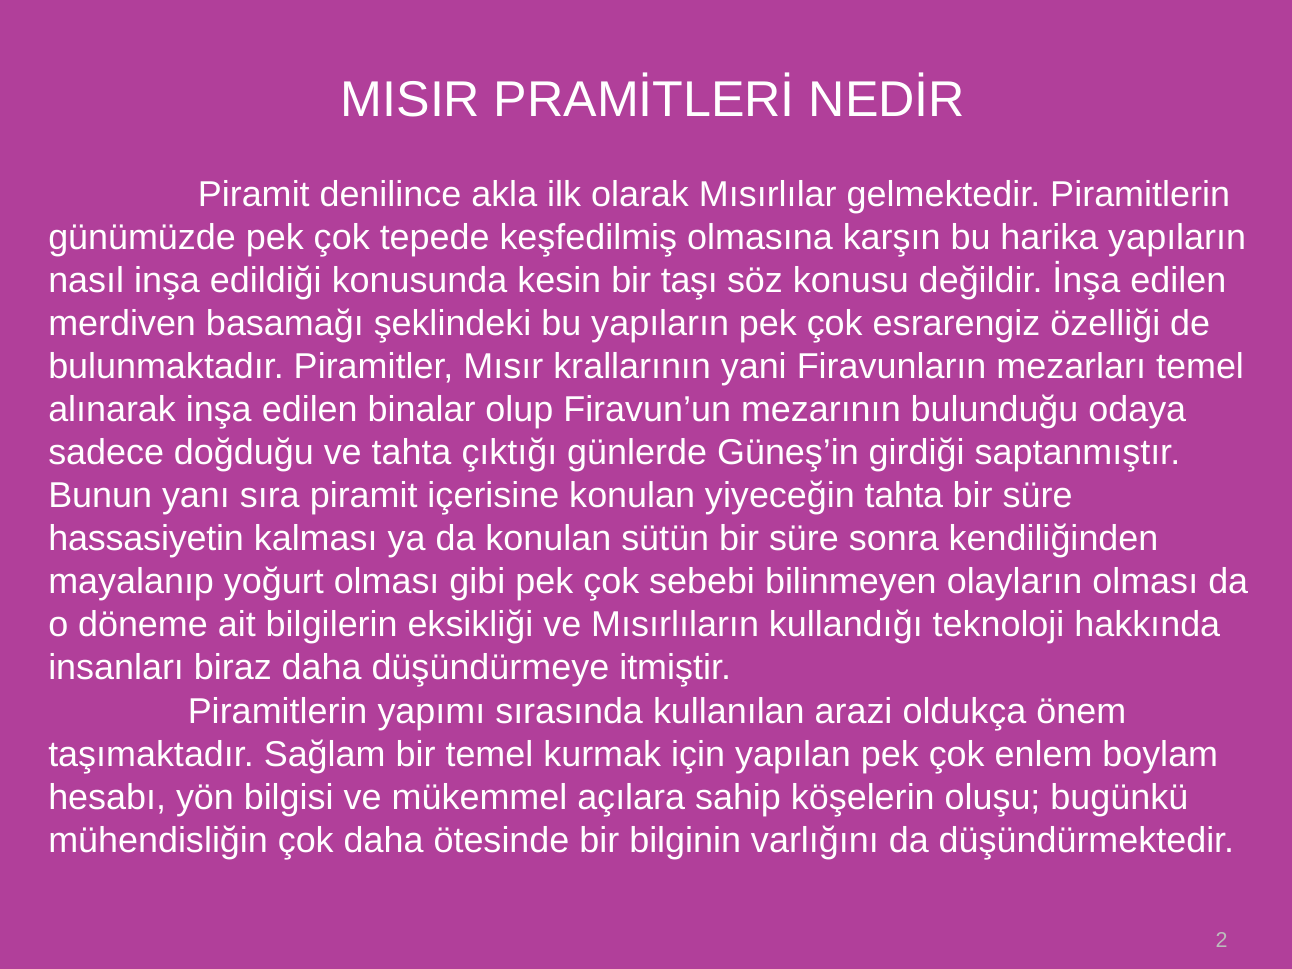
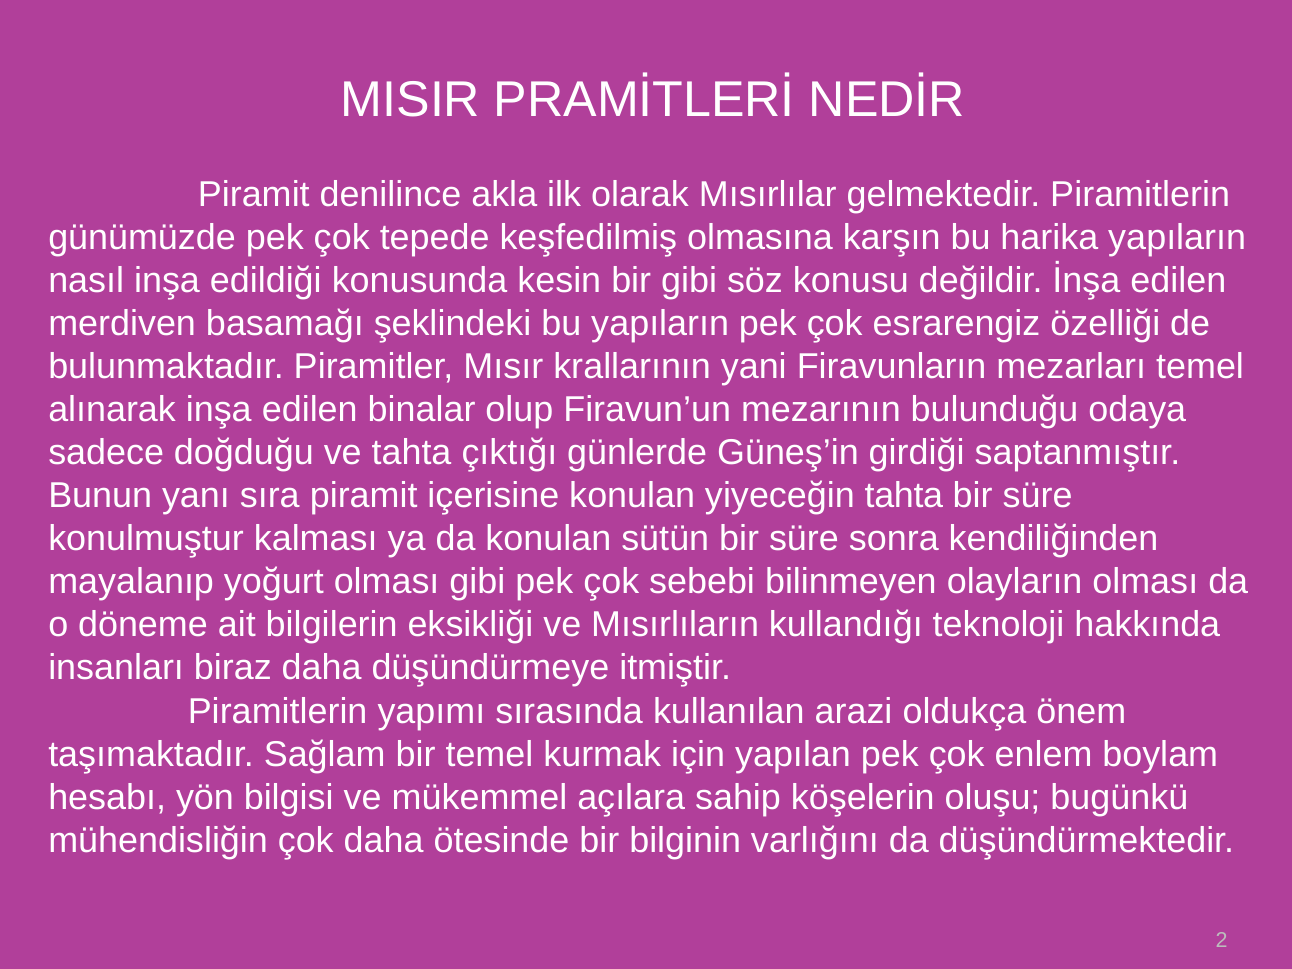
bir taşı: taşı -> gibi (689, 280)
hassasiyetin: hassasiyetin -> konulmuştur (146, 539)
